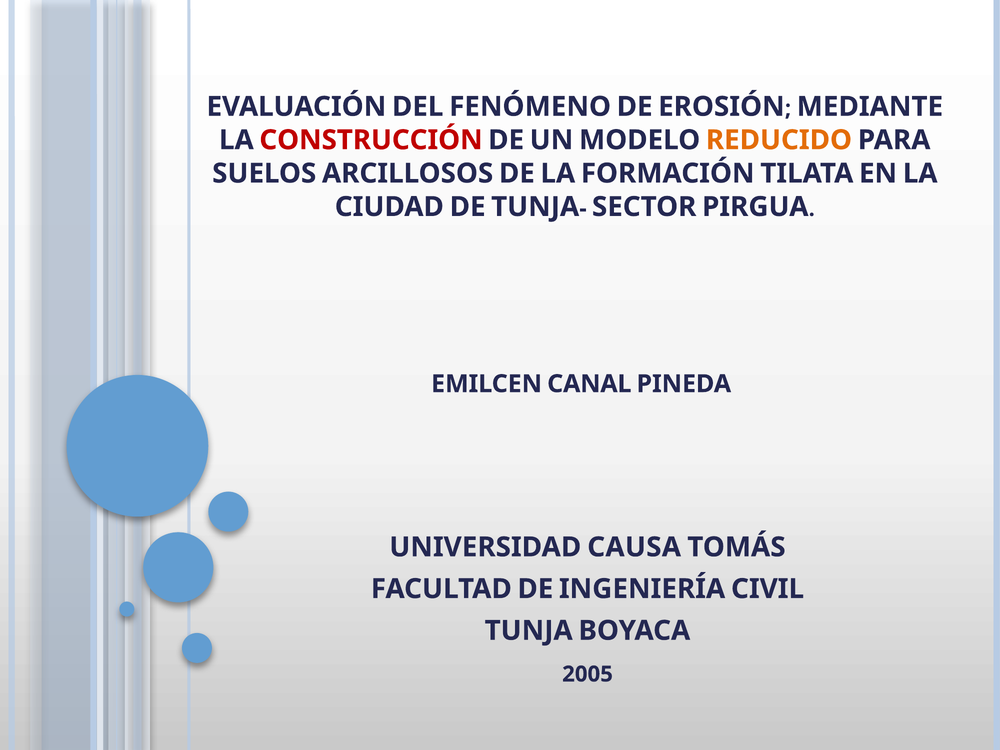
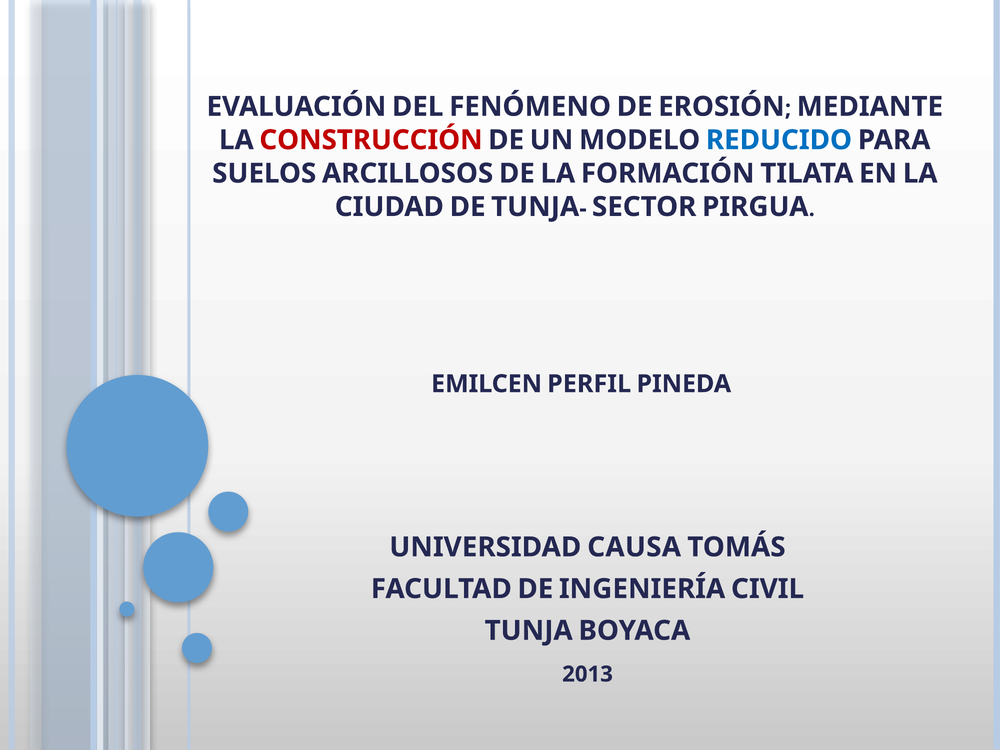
REDUCIDO colour: orange -> blue (779, 140)
CANAL: CANAL -> PERFIL (589, 384)
2005: 2005 -> 2013 (588, 674)
